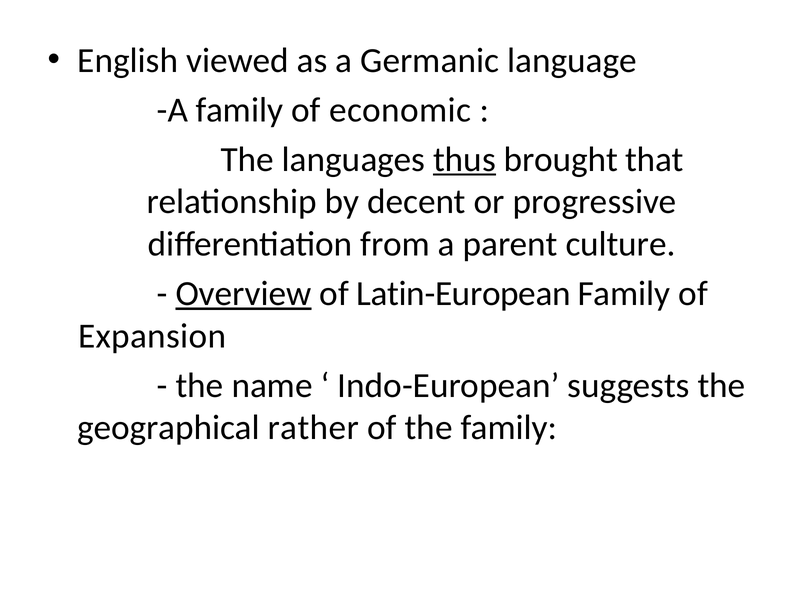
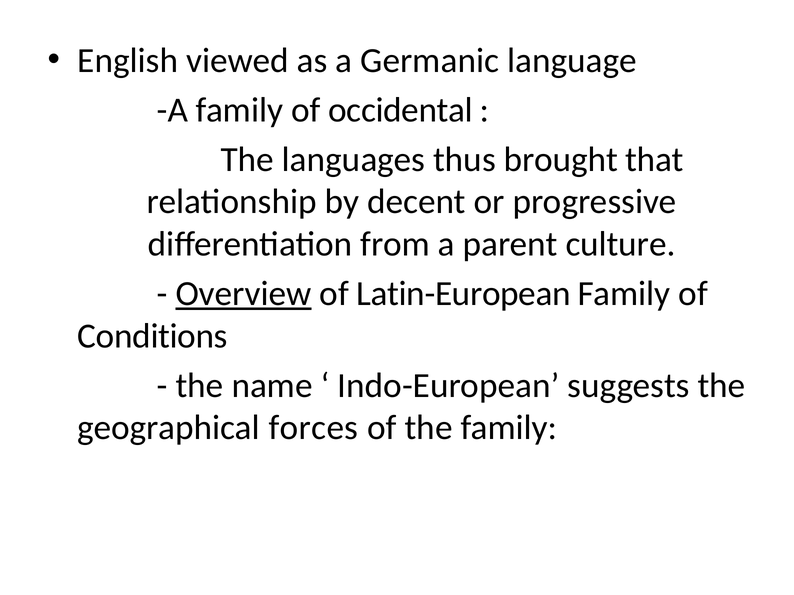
economic: economic -> occidental (401, 110)
thus underline: present -> none (464, 160)
Expansion: Expansion -> Conditions (153, 336)
rather: rather -> forces (313, 428)
